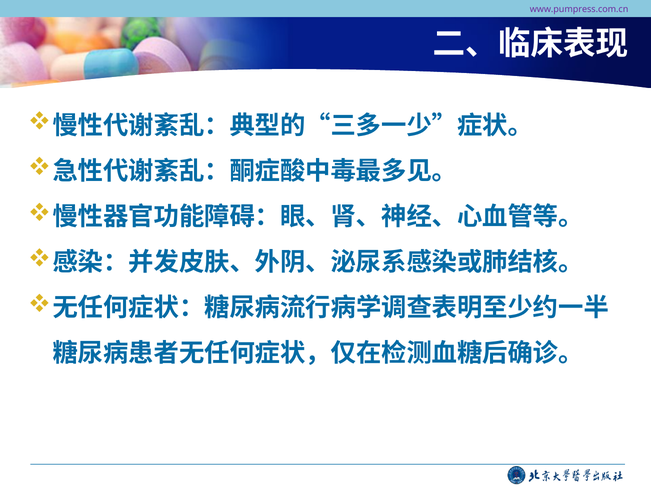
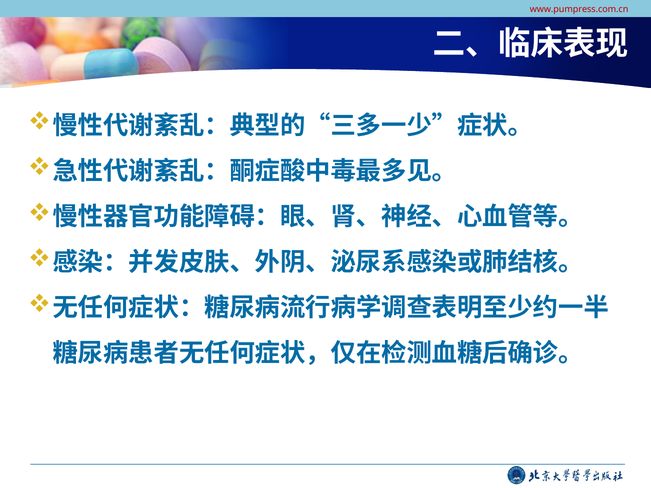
www.pumpress.com.cn colour: purple -> red (579, 9)
